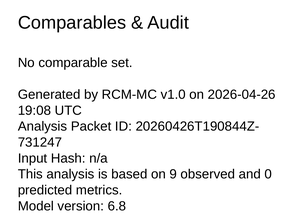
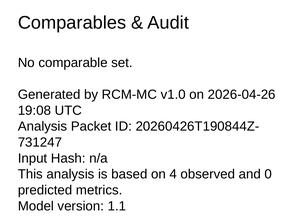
9: 9 -> 4 (173, 174)
6.8: 6.8 -> 1.1 (117, 206)
